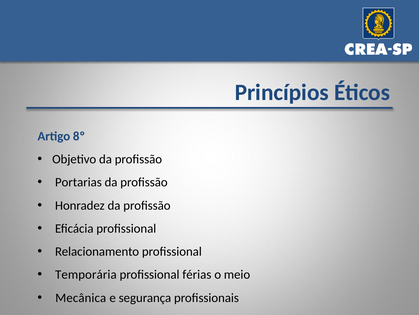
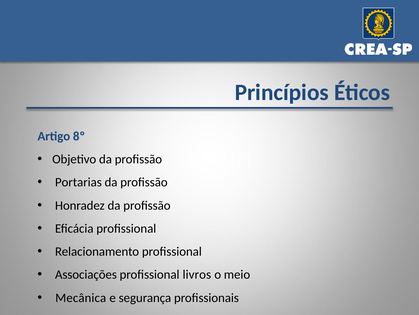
Temporária: Temporária -> Associações (86, 274)
férias: férias -> livros (197, 274)
